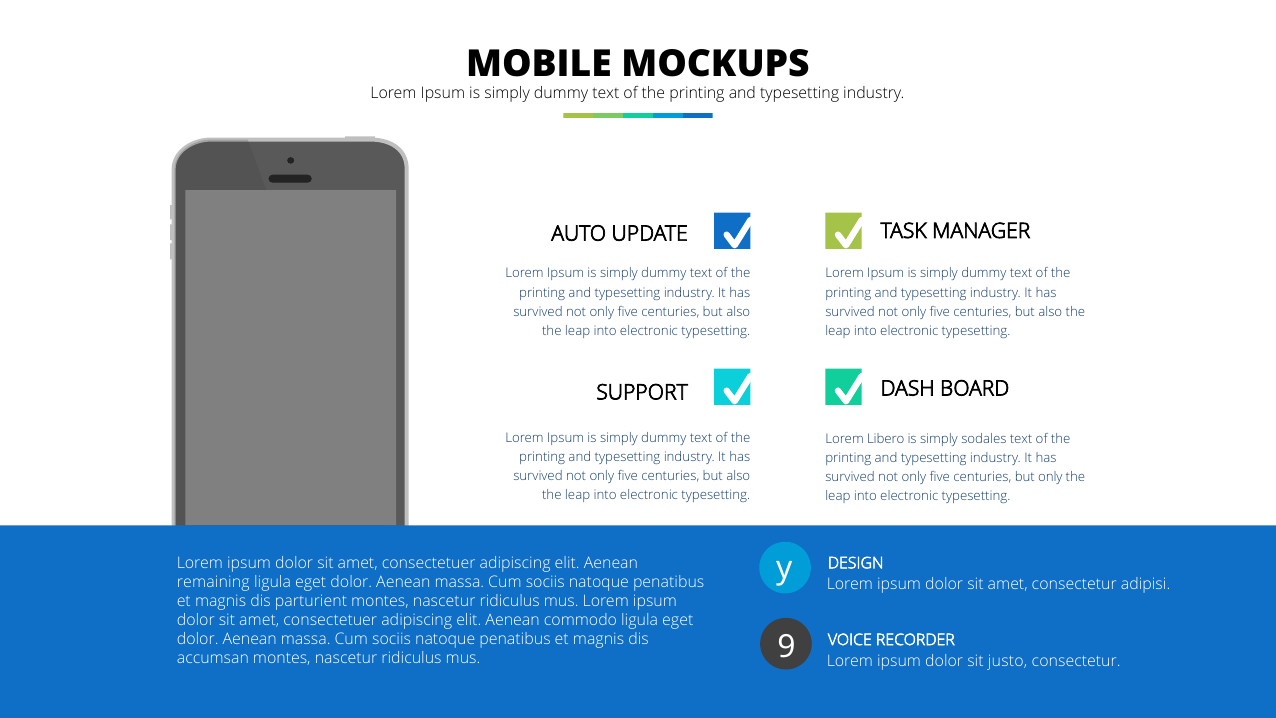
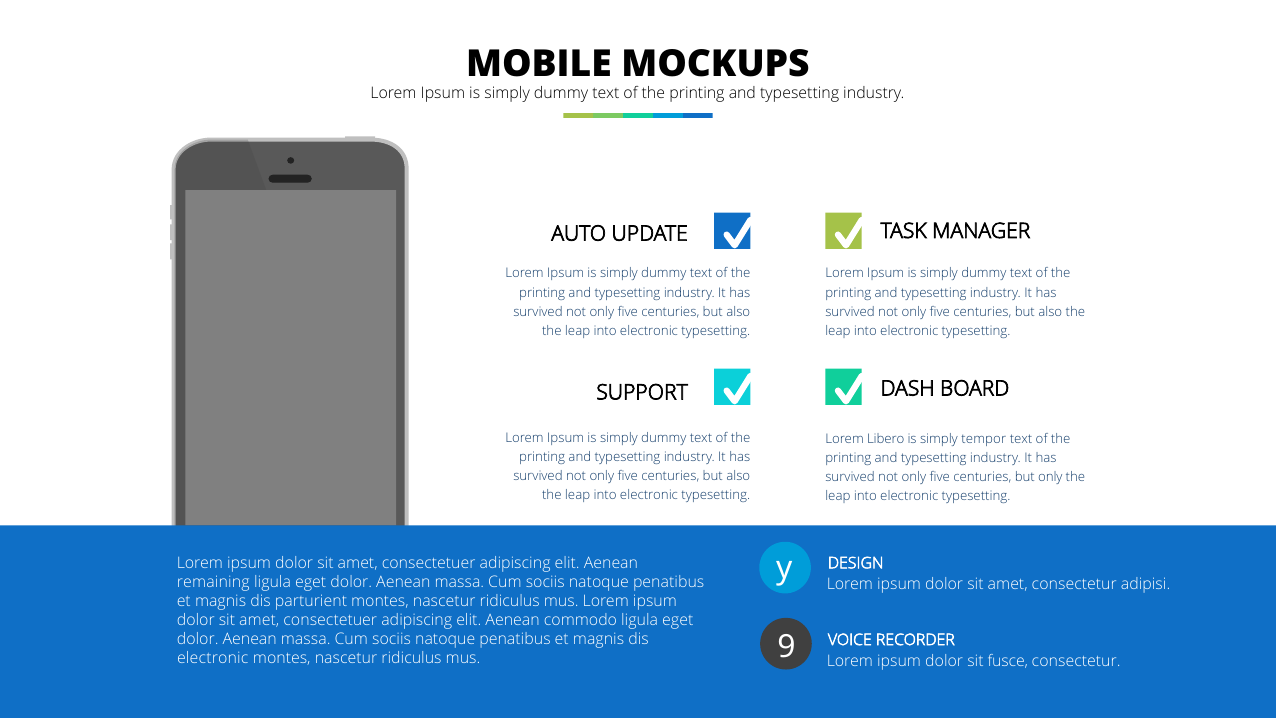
sodales: sodales -> tempor (984, 439)
accumsan: accumsan -> electronic (213, 658)
justo: justo -> fusce (1008, 661)
